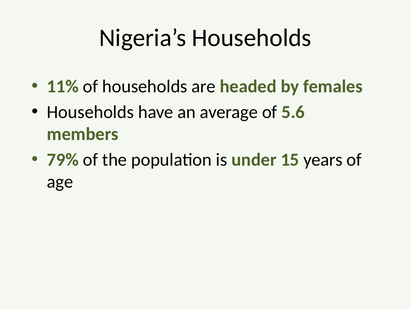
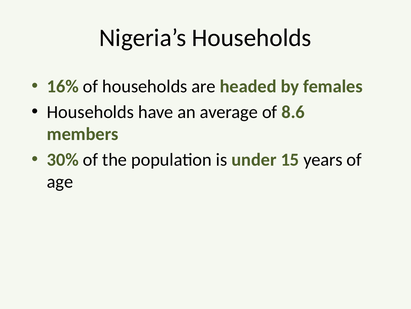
11%: 11% -> 16% (63, 86)
5.6: 5.6 -> 8.6 (293, 112)
79%: 79% -> 30% (63, 159)
